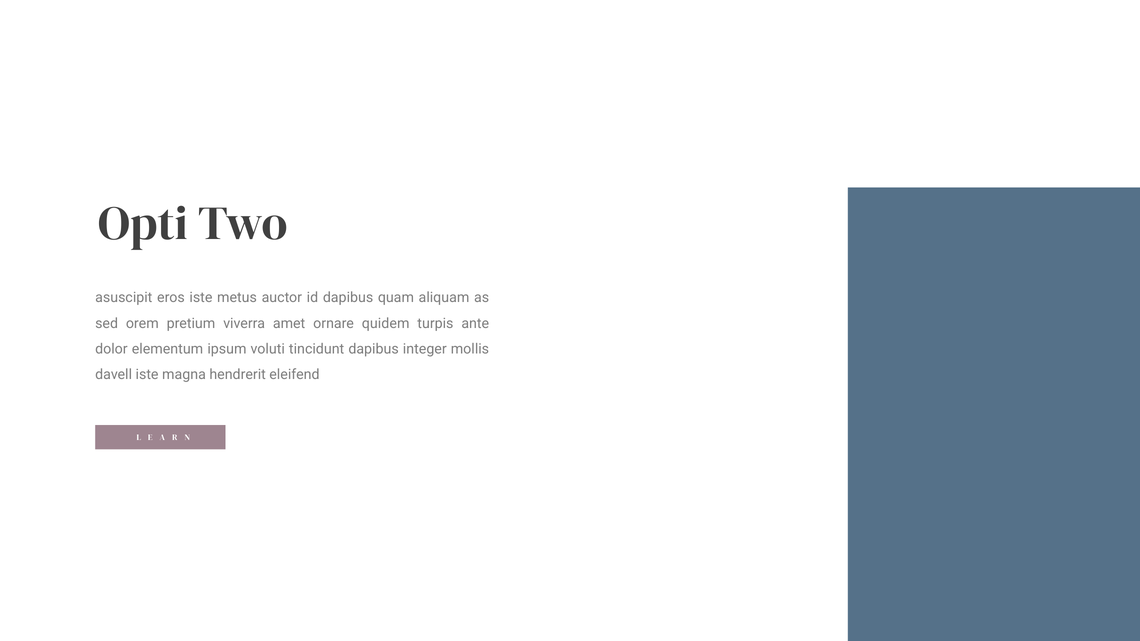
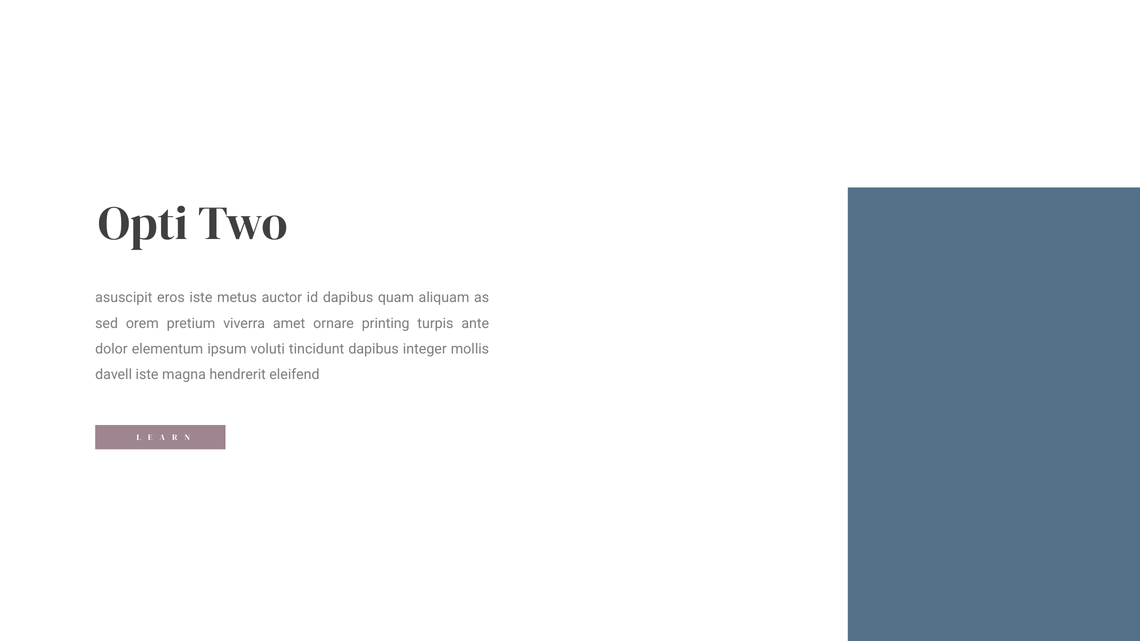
quidem: quidem -> printing (386, 324)
